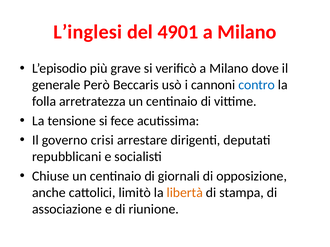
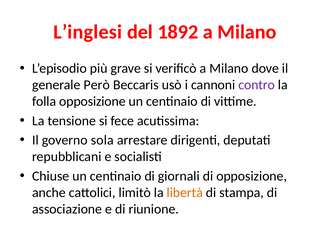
4901: 4901 -> 1892 (178, 32)
contro colour: blue -> purple (257, 85)
folla arretratezza: arretratezza -> opposizione (92, 102)
crisi: crisi -> sola (102, 140)
